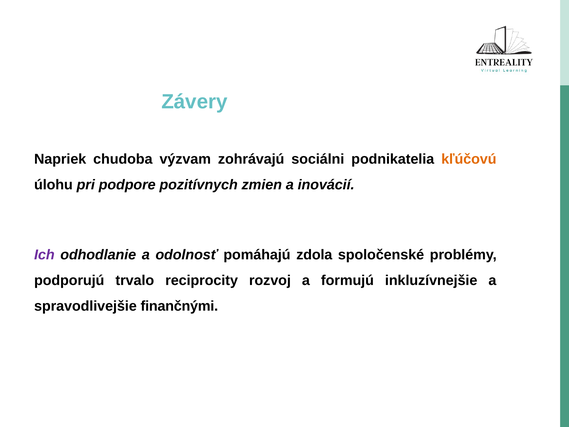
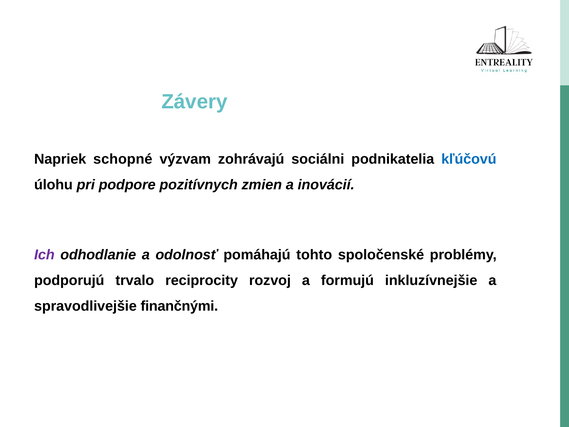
chudoba: chudoba -> schopné (123, 159)
kľúčovú colour: orange -> blue (469, 159)
zdola: zdola -> tohto (314, 255)
